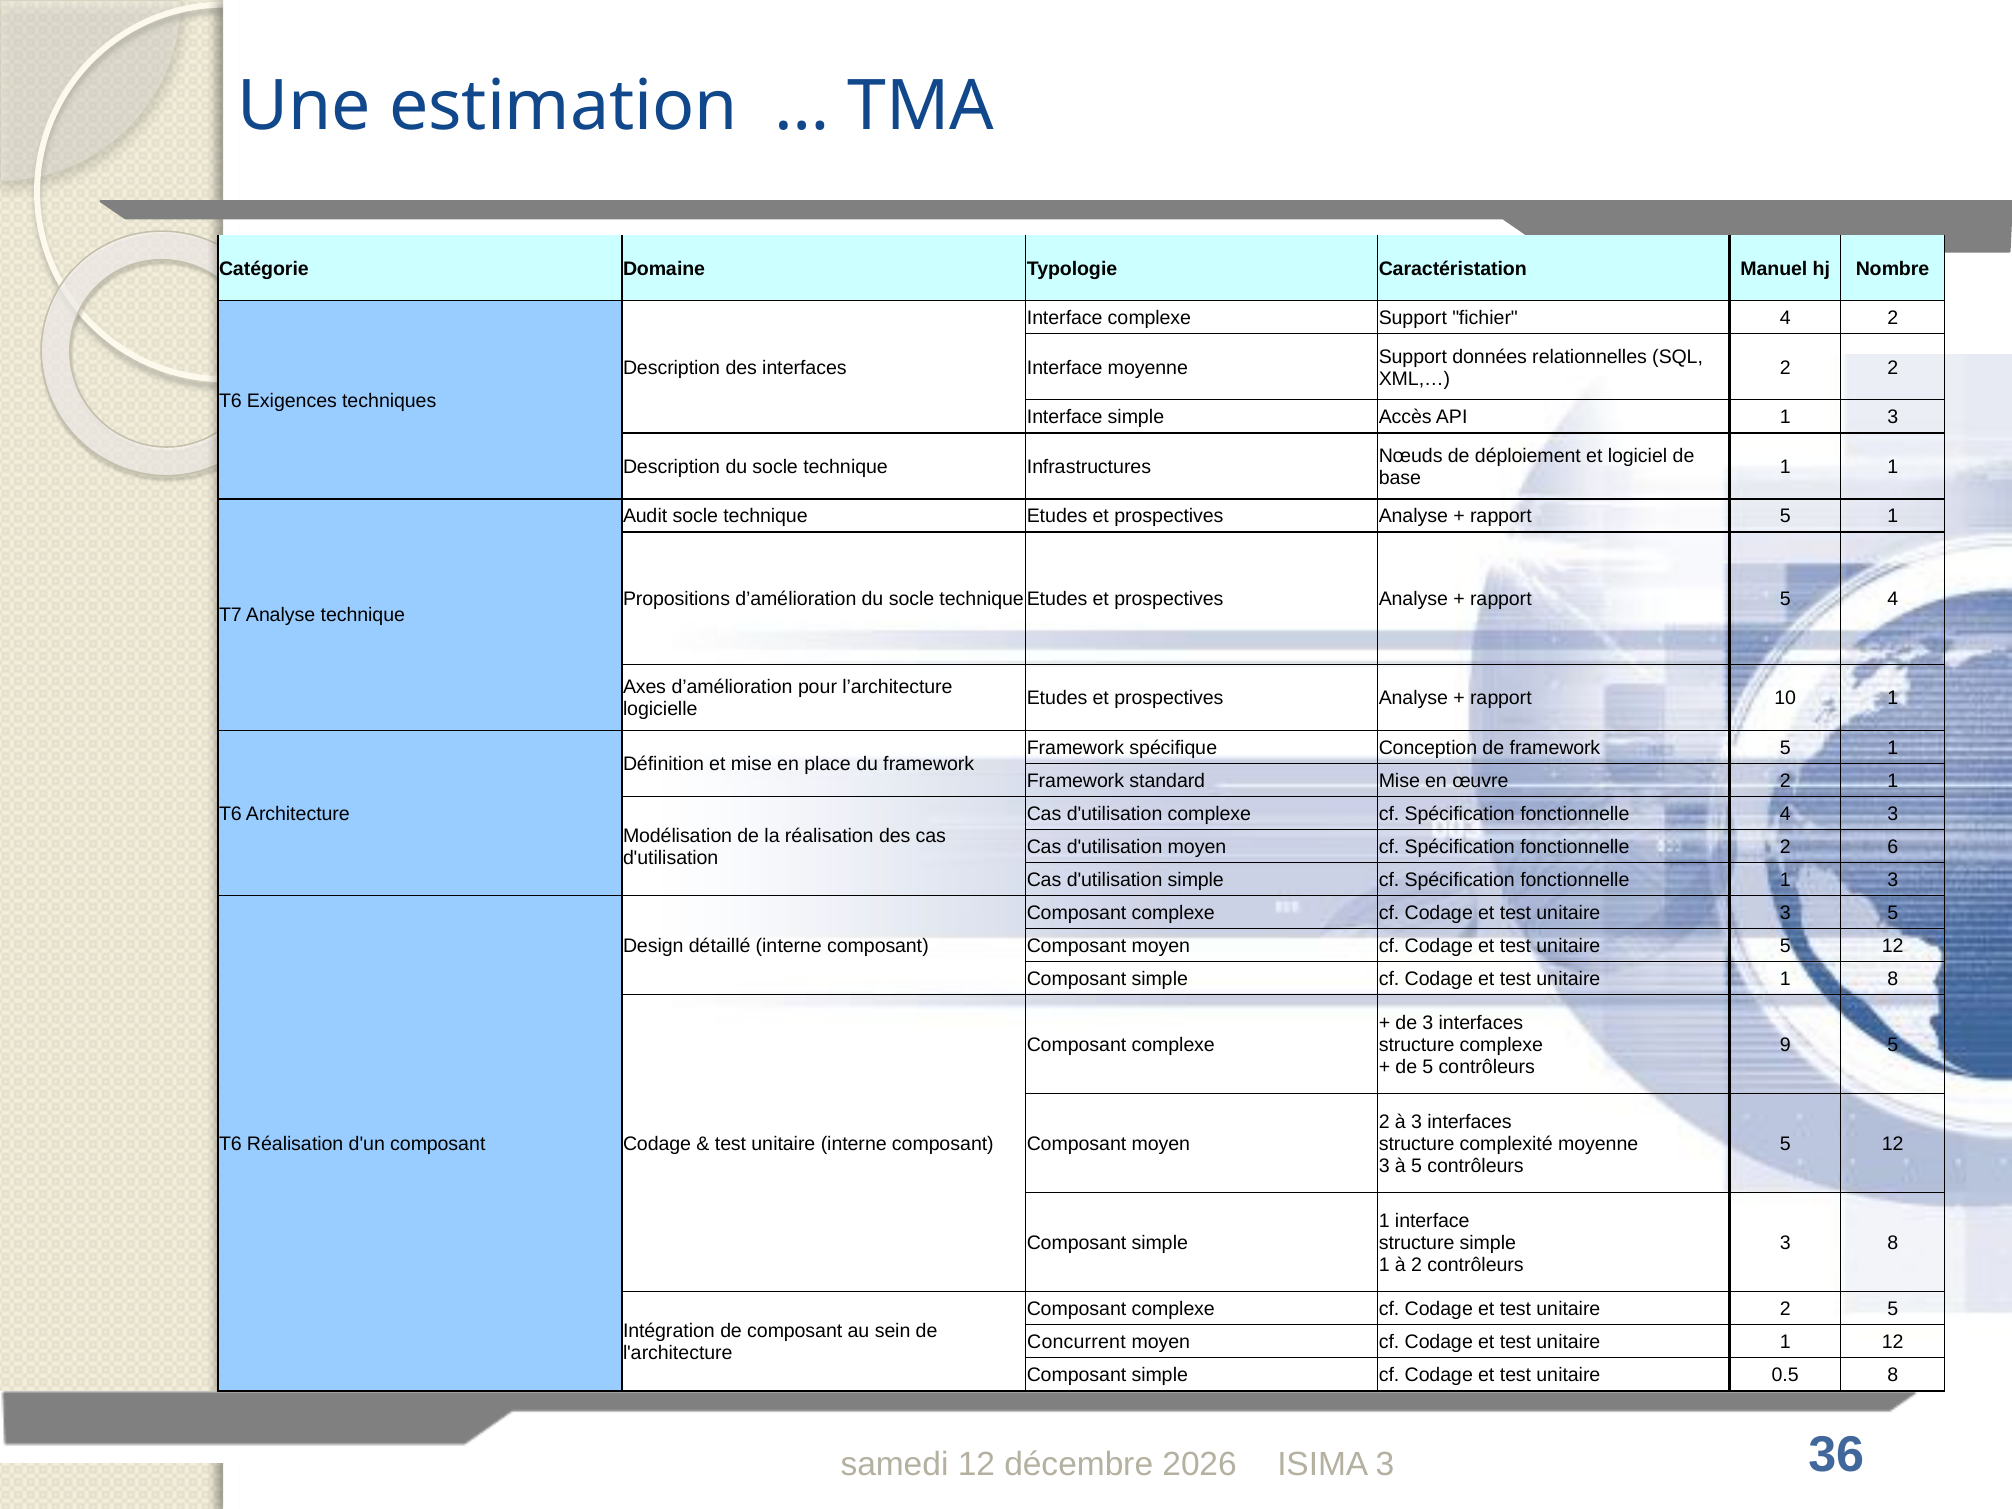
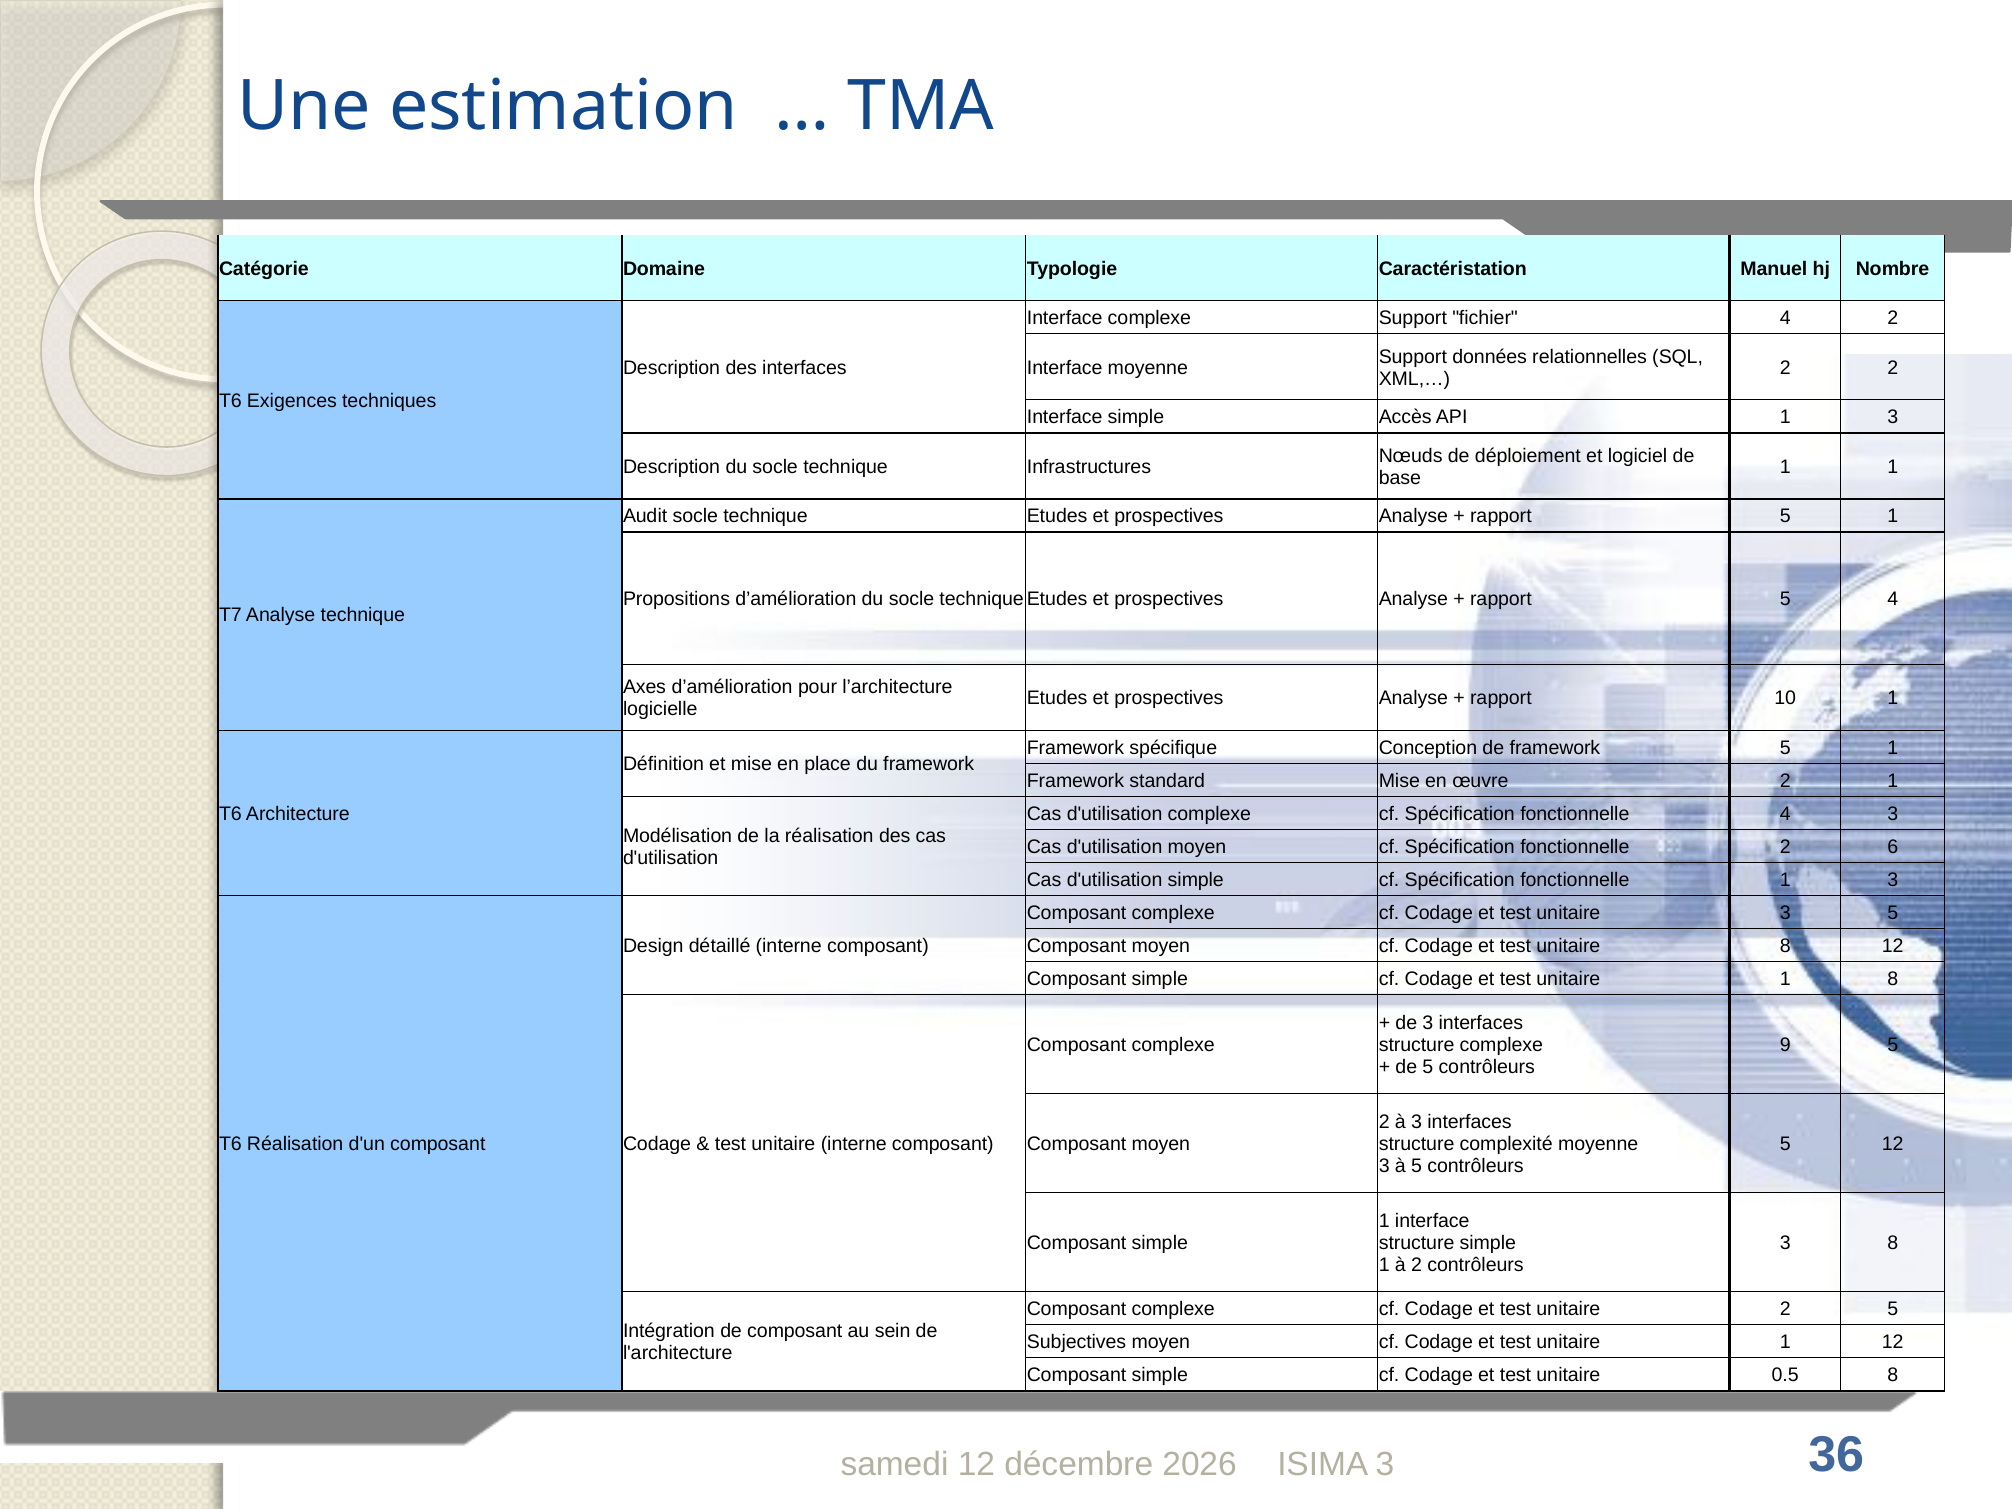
unitaire 5: 5 -> 8 (1785, 946)
Concurrent: Concurrent -> Subjectives (1077, 1342)
